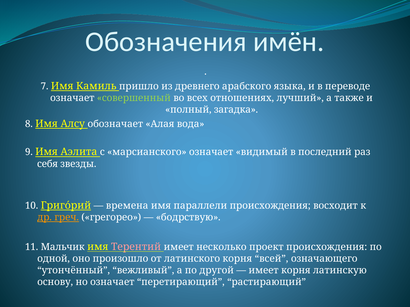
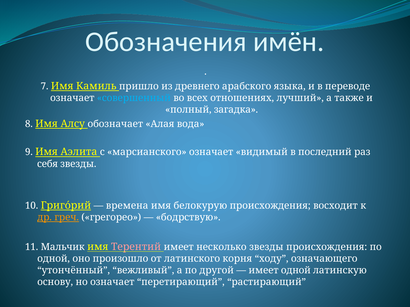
совершенный colour: light green -> light blue (134, 98)
параллели: параллели -> белокурую (200, 206)
несколько проект: проект -> звезды (266, 247)
всей: всей -> ходу (272, 259)
имеет корня: корня -> одной (296, 271)
